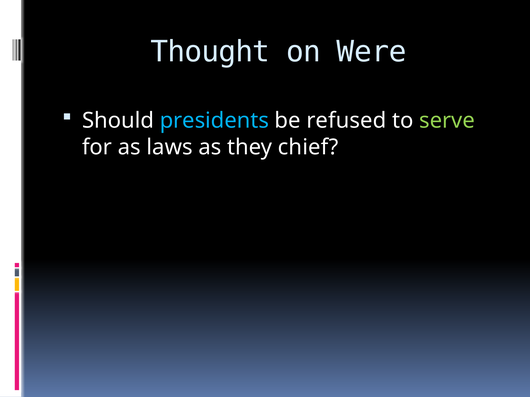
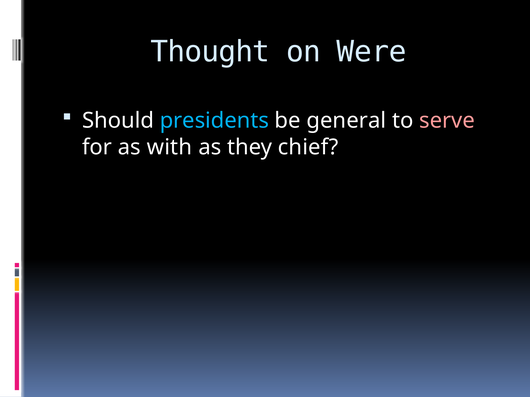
refused: refused -> general (346, 121)
serve colour: light green -> pink (447, 121)
laws: laws -> with (170, 147)
